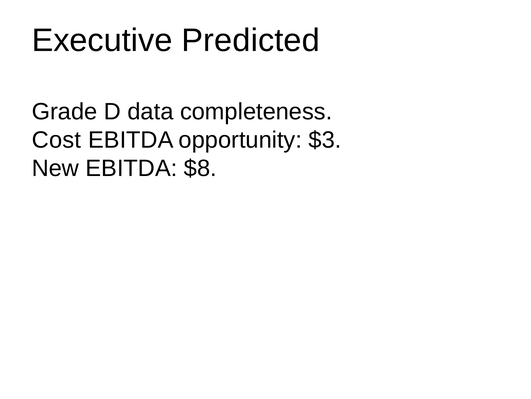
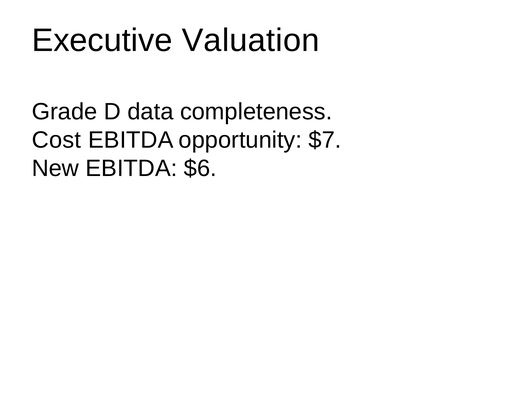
Predicted: Predicted -> Valuation (251, 40)
$3: $3 -> $7 (325, 140)
$8: $8 -> $6 (200, 168)
